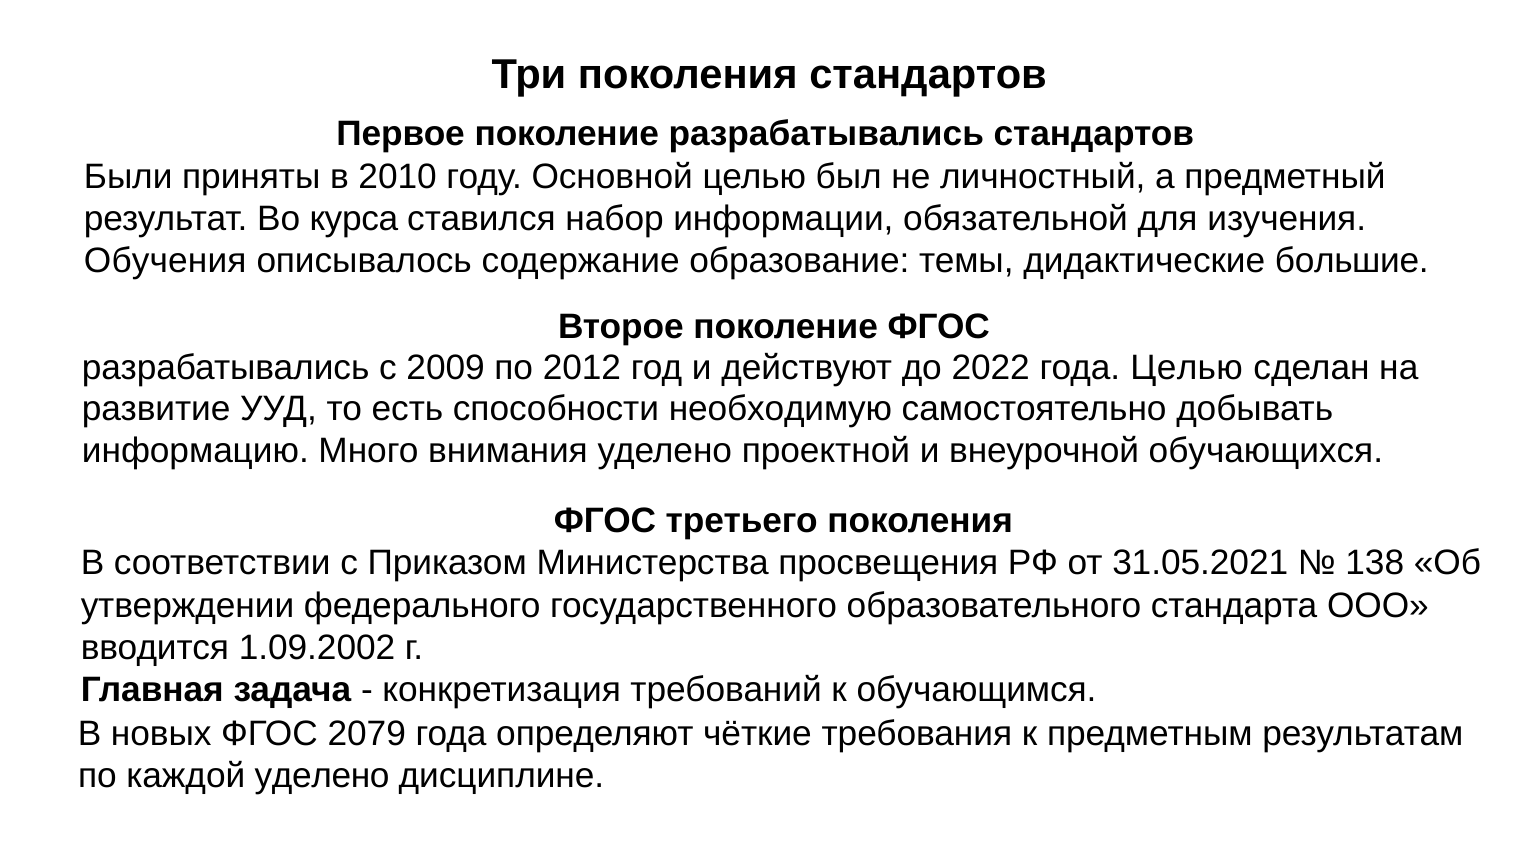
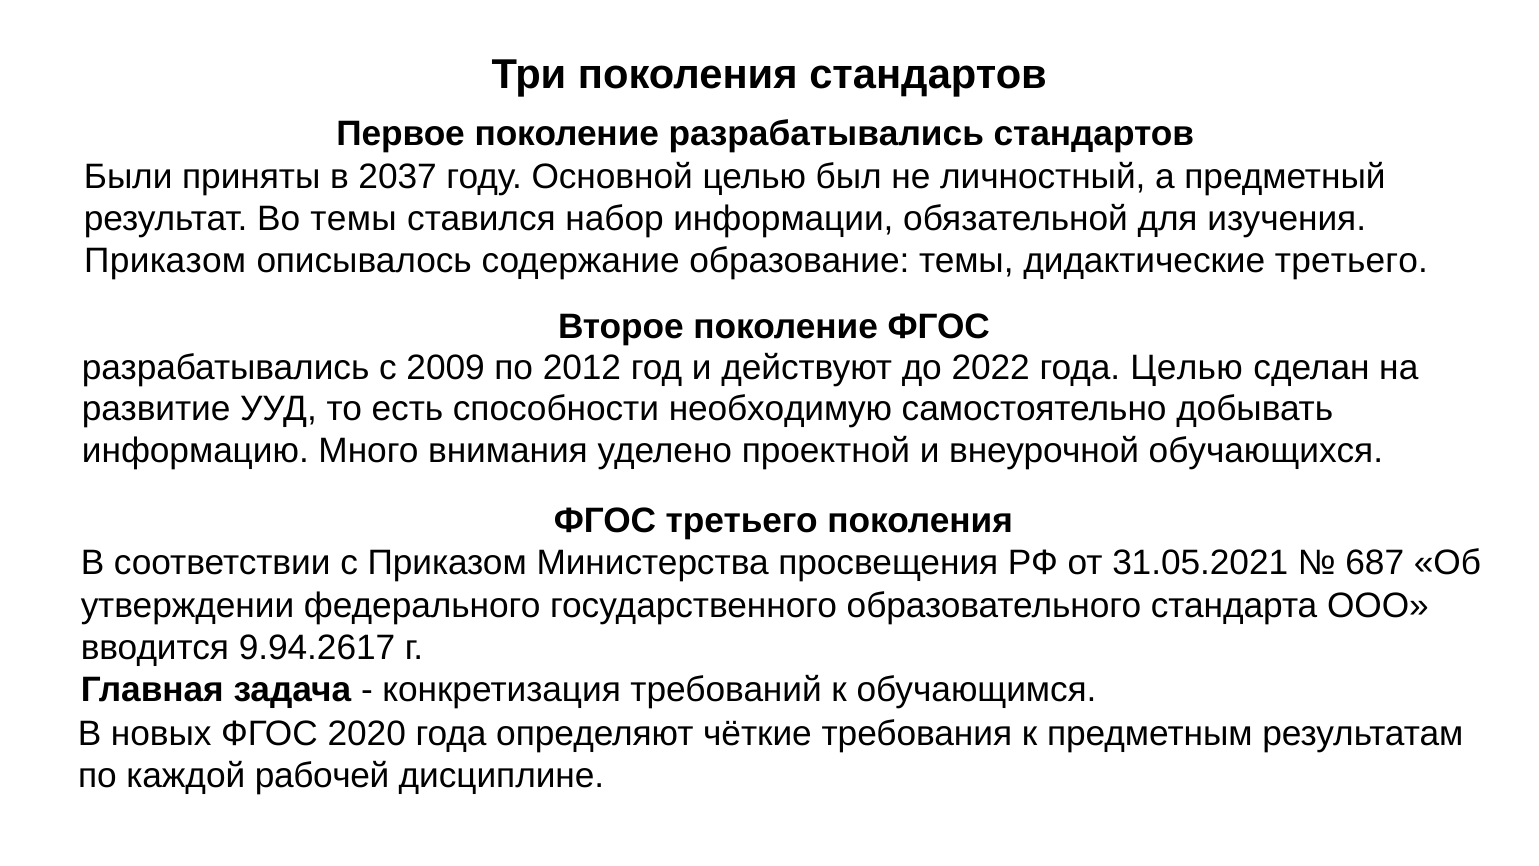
2010: 2010 -> 2037 (398, 177)
Во курса: курса -> темы (354, 219)
Обучения: Обучения -> Приказом (165, 261)
дидактические большие: большие -> третьего (1351, 261)
138: 138 -> 687 (1375, 563)
1.09.2002: 1.09.2002 -> 9.94.2617 (317, 648)
2079: 2079 -> 2020 (367, 733)
каждой уделено: уделено -> рабочей (322, 776)
